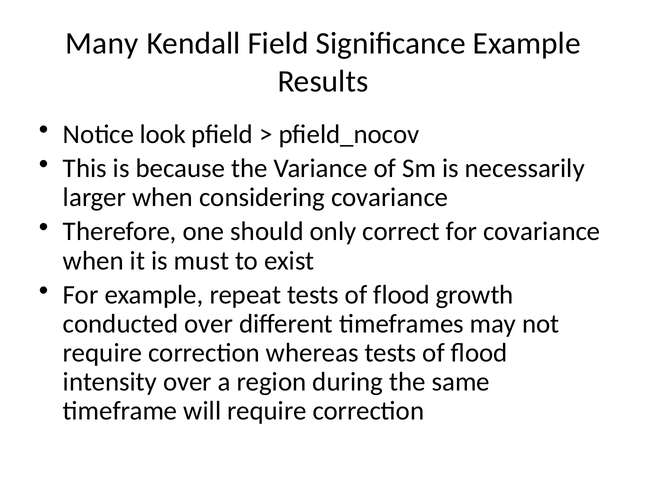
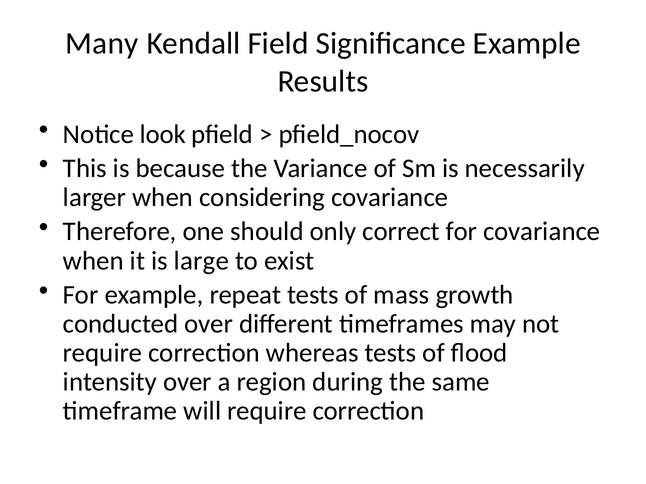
must: must -> large (201, 261)
repeat tests of flood: flood -> mass (401, 295)
